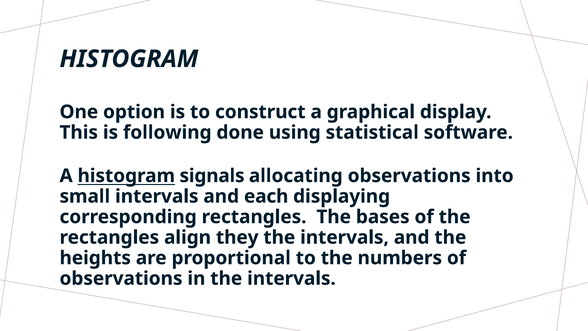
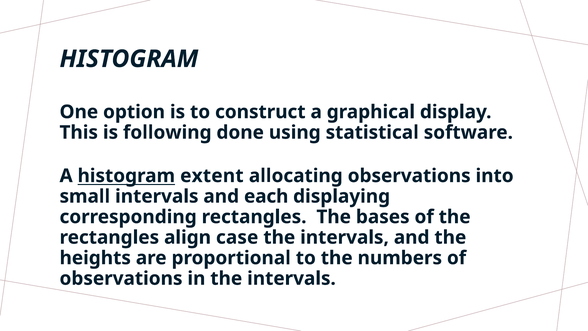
signals: signals -> extent (212, 176)
they: they -> case (237, 237)
